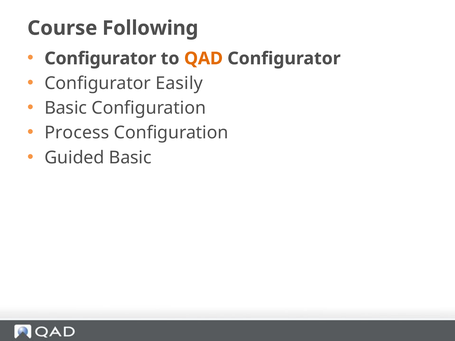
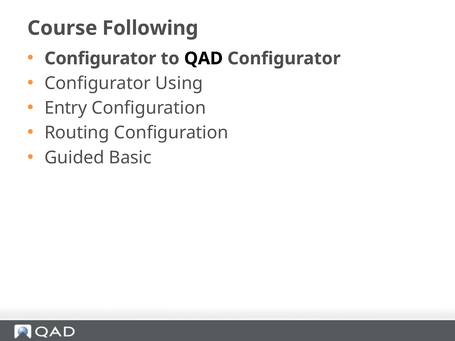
QAD colour: orange -> black (203, 59)
Easily: Easily -> Using (179, 83)
Basic: Basic -> Entry (66, 108)
Process: Process -> Routing (77, 133)
